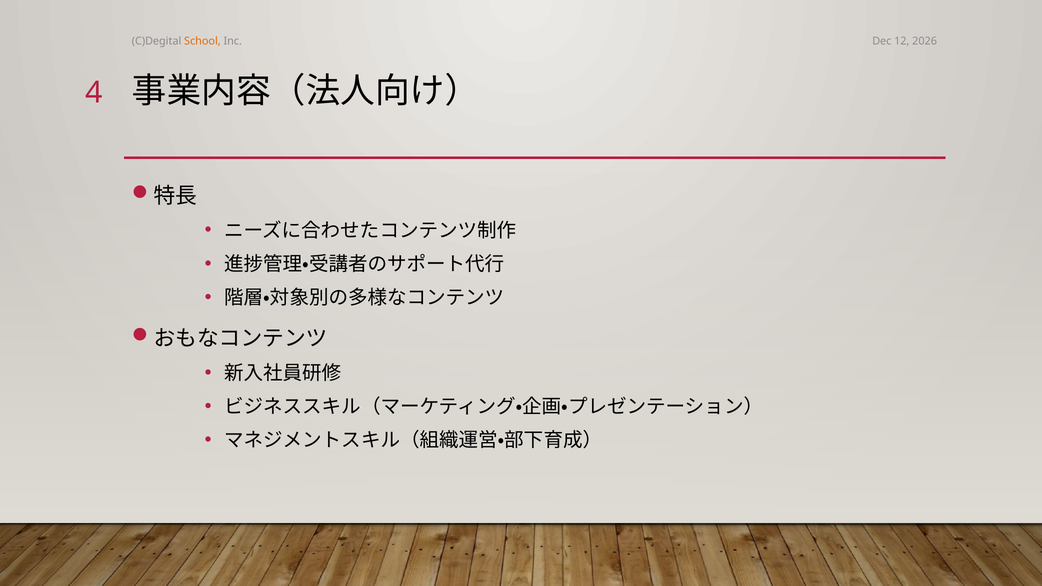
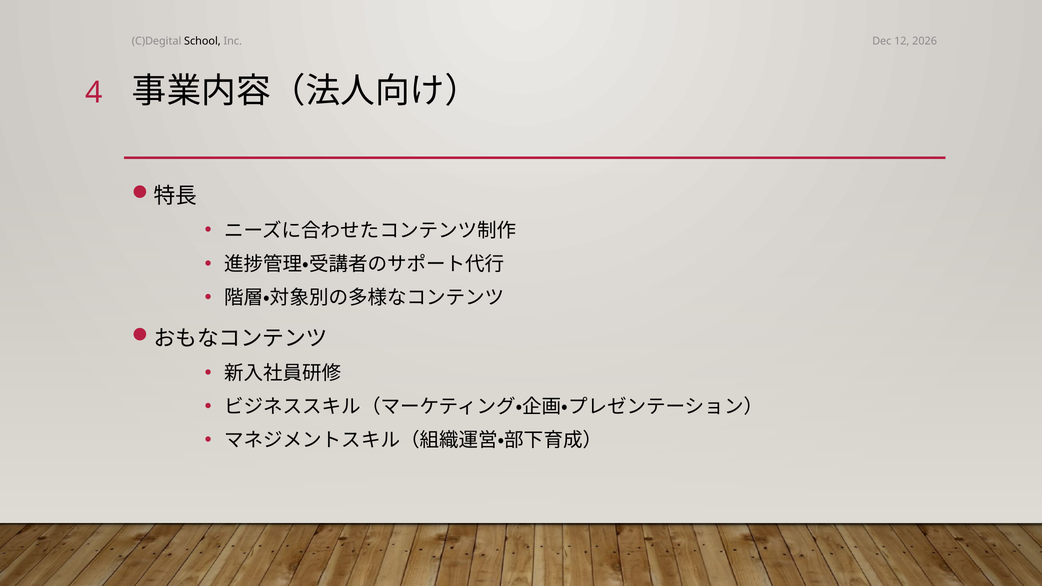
School colour: orange -> black (202, 41)
